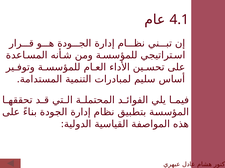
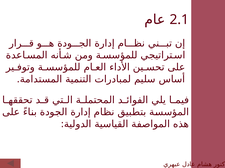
4.1: 4.1 -> 2.1 (179, 20)
